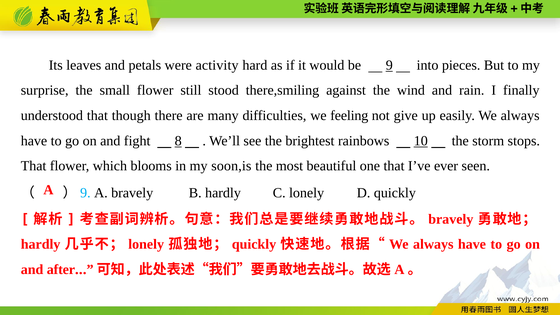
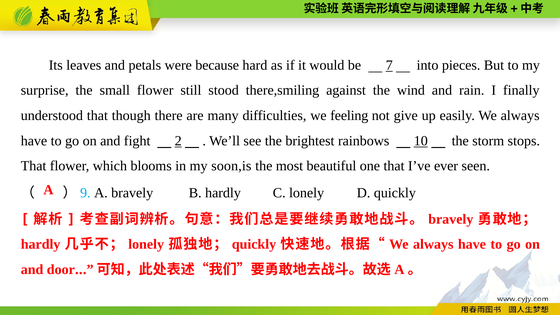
activity: activity -> because (217, 65)
9: 9 -> 7 (389, 65)
8: 8 -> 2 (178, 141)
after: after -> door (61, 270)
